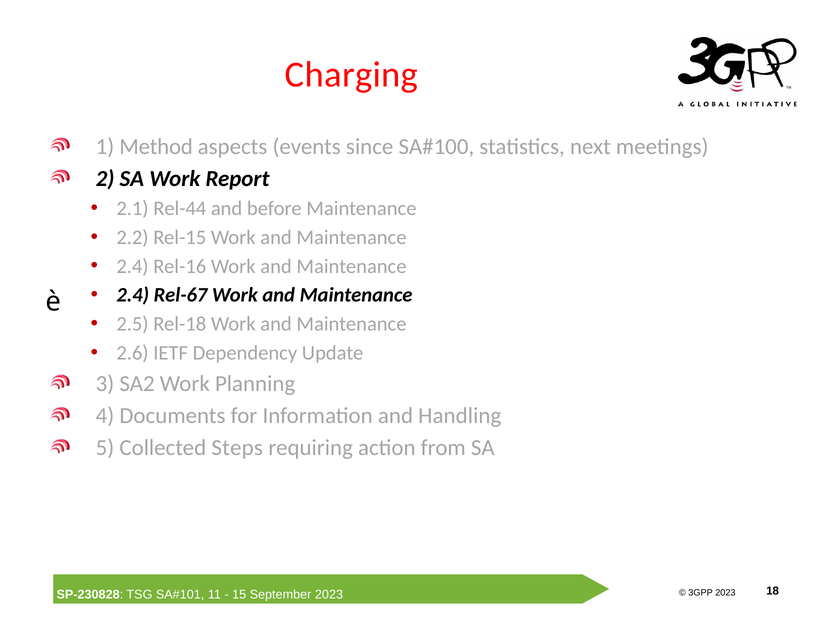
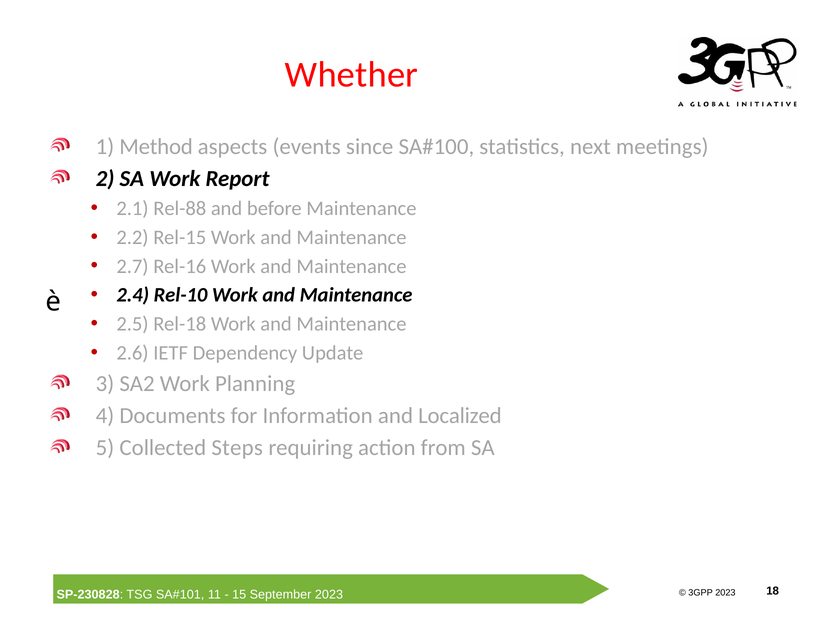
Charging: Charging -> Whether (352, 75)
Rel-44: Rel-44 -> Rel-88 (180, 209)
2.4: 2.4 -> 2.7 (132, 266)
Rel-67: Rel-67 -> Rel-10 (181, 295)
Handling: Handling -> Localized (460, 416)
